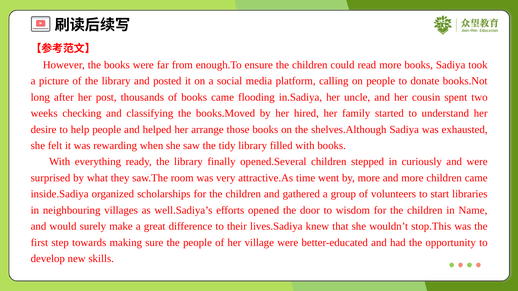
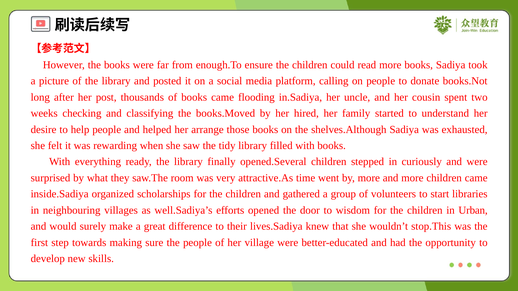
Name: Name -> Urban (473, 211)
